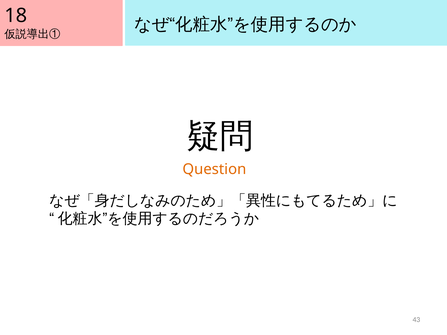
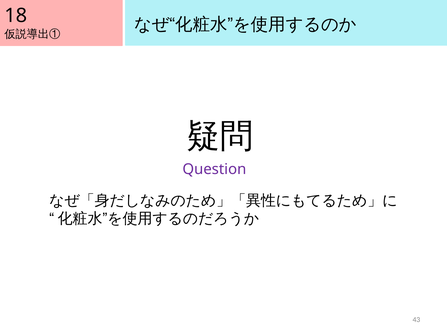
Question colour: orange -> purple (214, 169)
